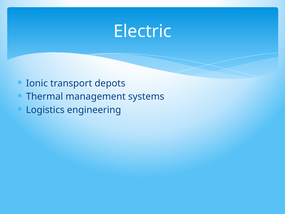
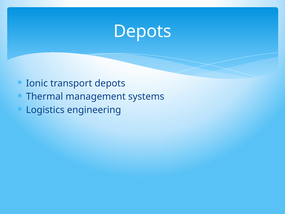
Electric: Electric -> Depots (143, 31)
